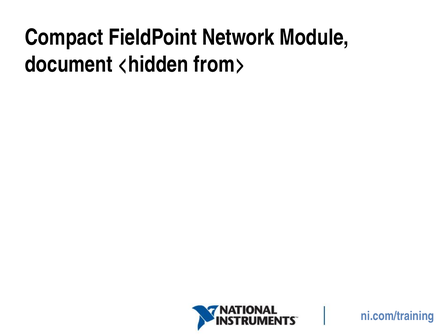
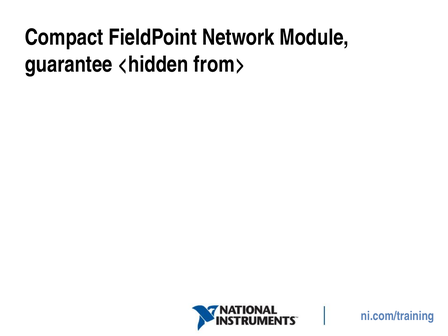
document: document -> guarantee (69, 64)
